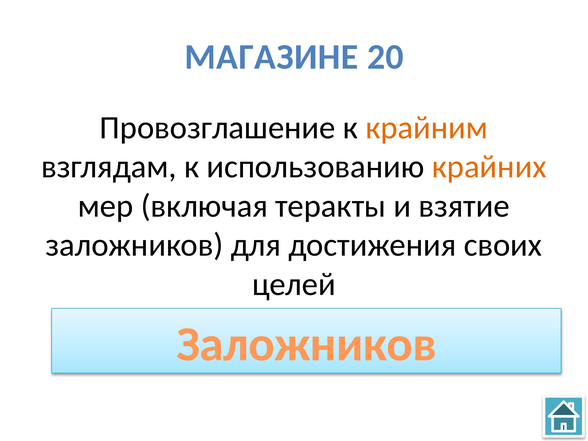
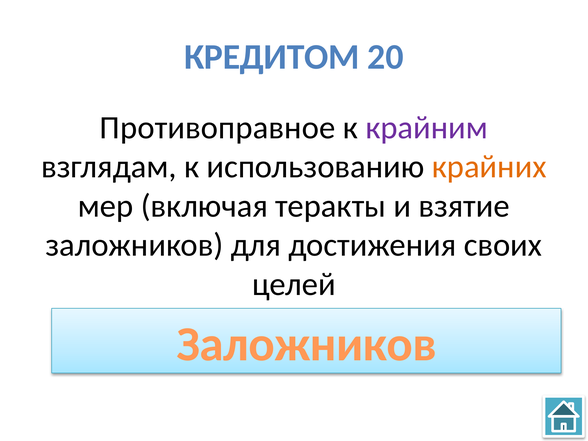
МАГАЗИНЕ: МАГАЗИНЕ -> КРЕДИТОМ (272, 57)
Провозглашение: Провозглашение -> Противоправное (217, 128)
крайним colour: orange -> purple (427, 128)
